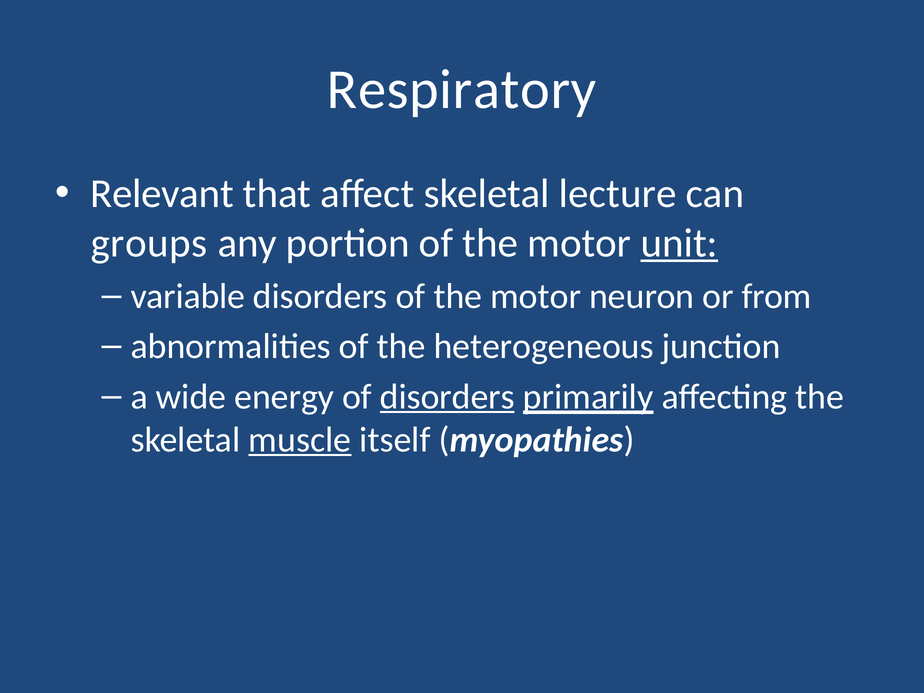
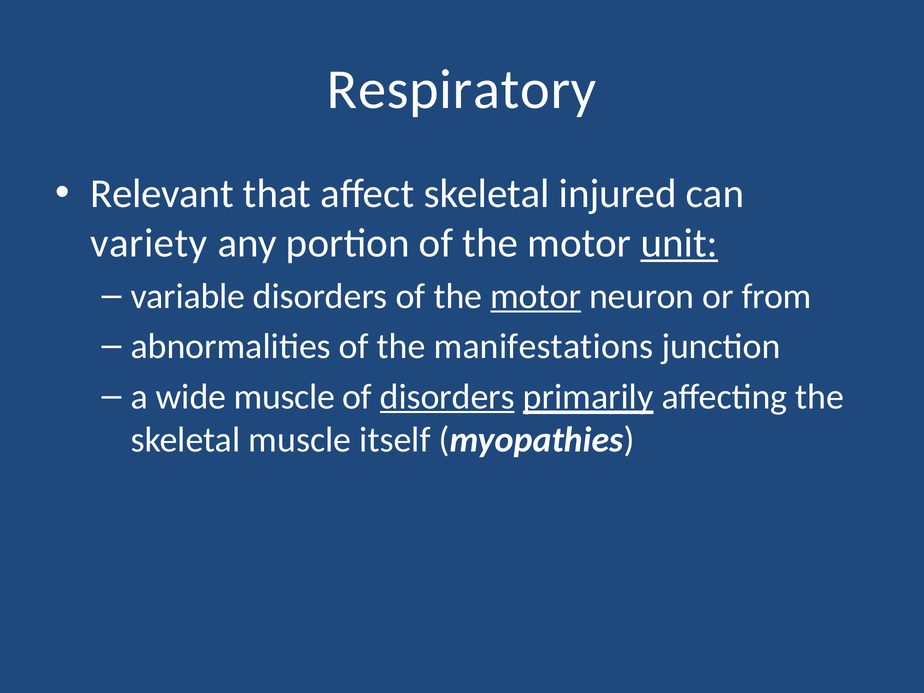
lecture: lecture -> injured (618, 194)
groups: groups -> variety (149, 243)
motor underline: none -> present (536, 296)
heterogeneous: heterogeneous -> manifestations (544, 346)
wide energy: energy -> muscle (284, 397)
muscle underline: present -> none (300, 440)
